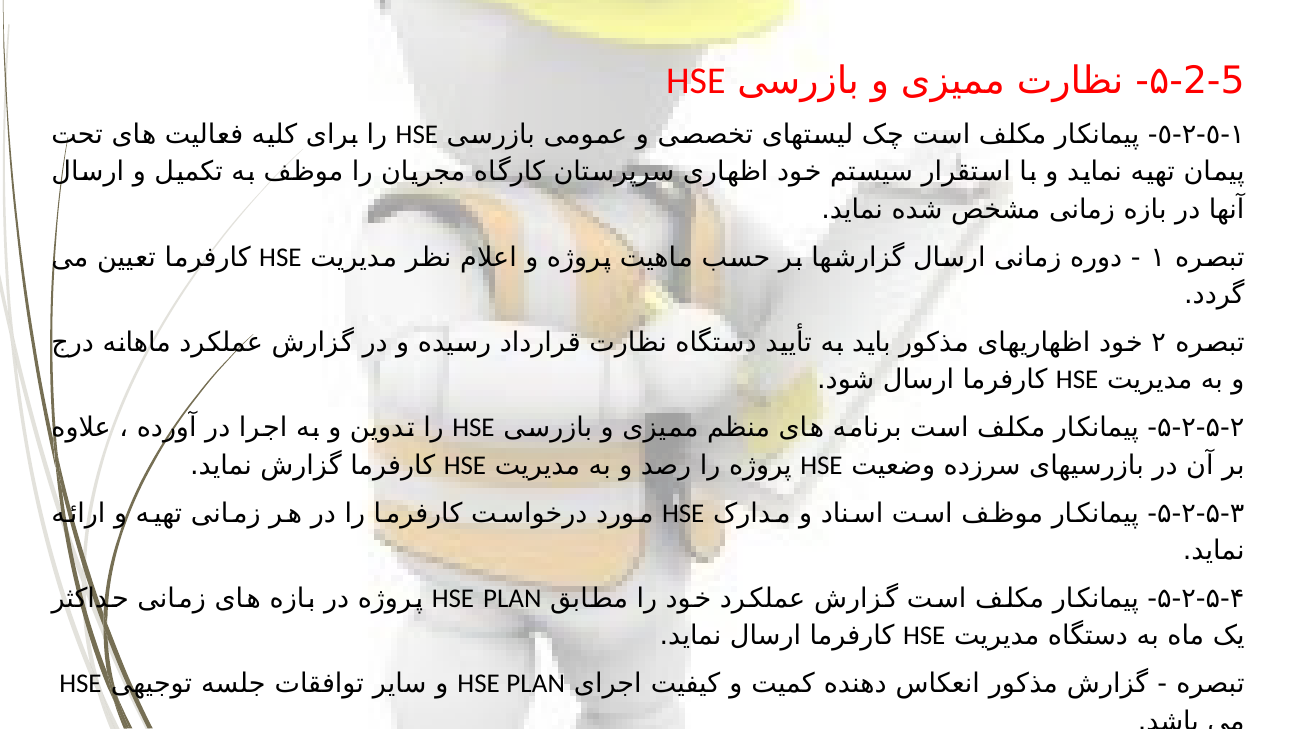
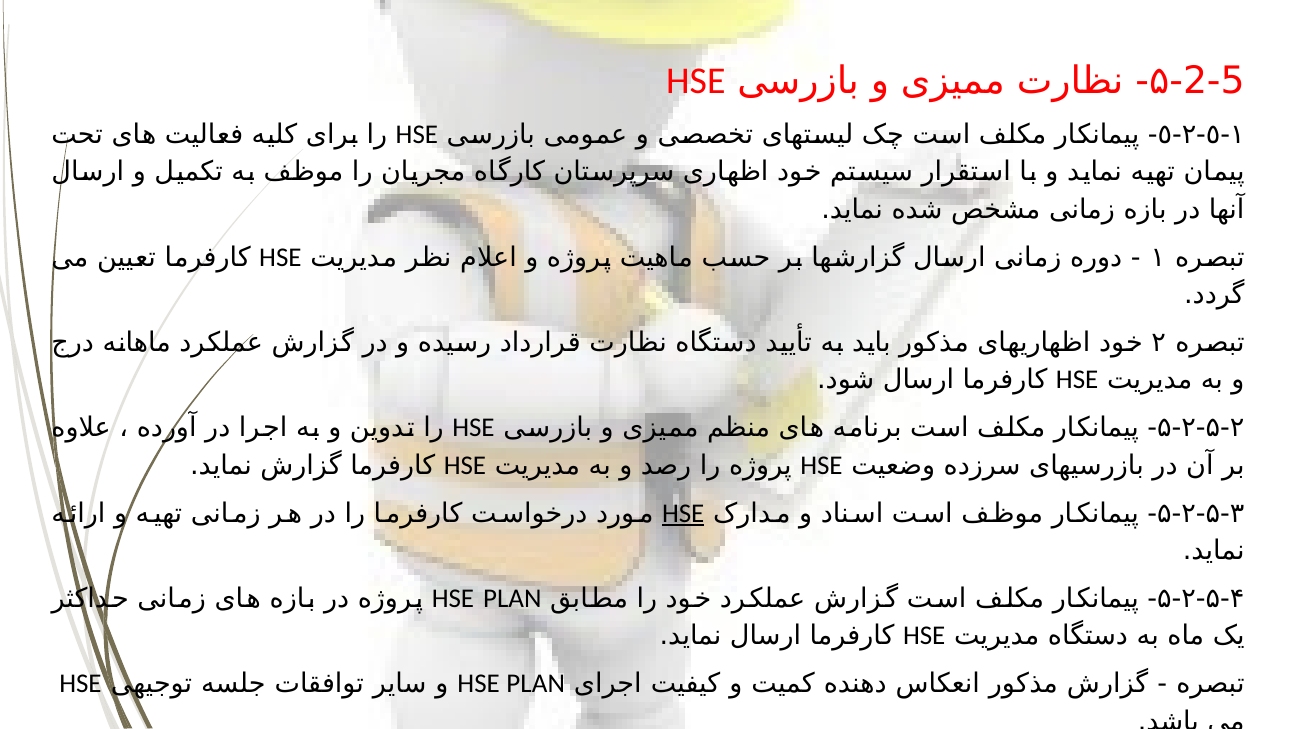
HSE underline: none -> present (683, 513)
